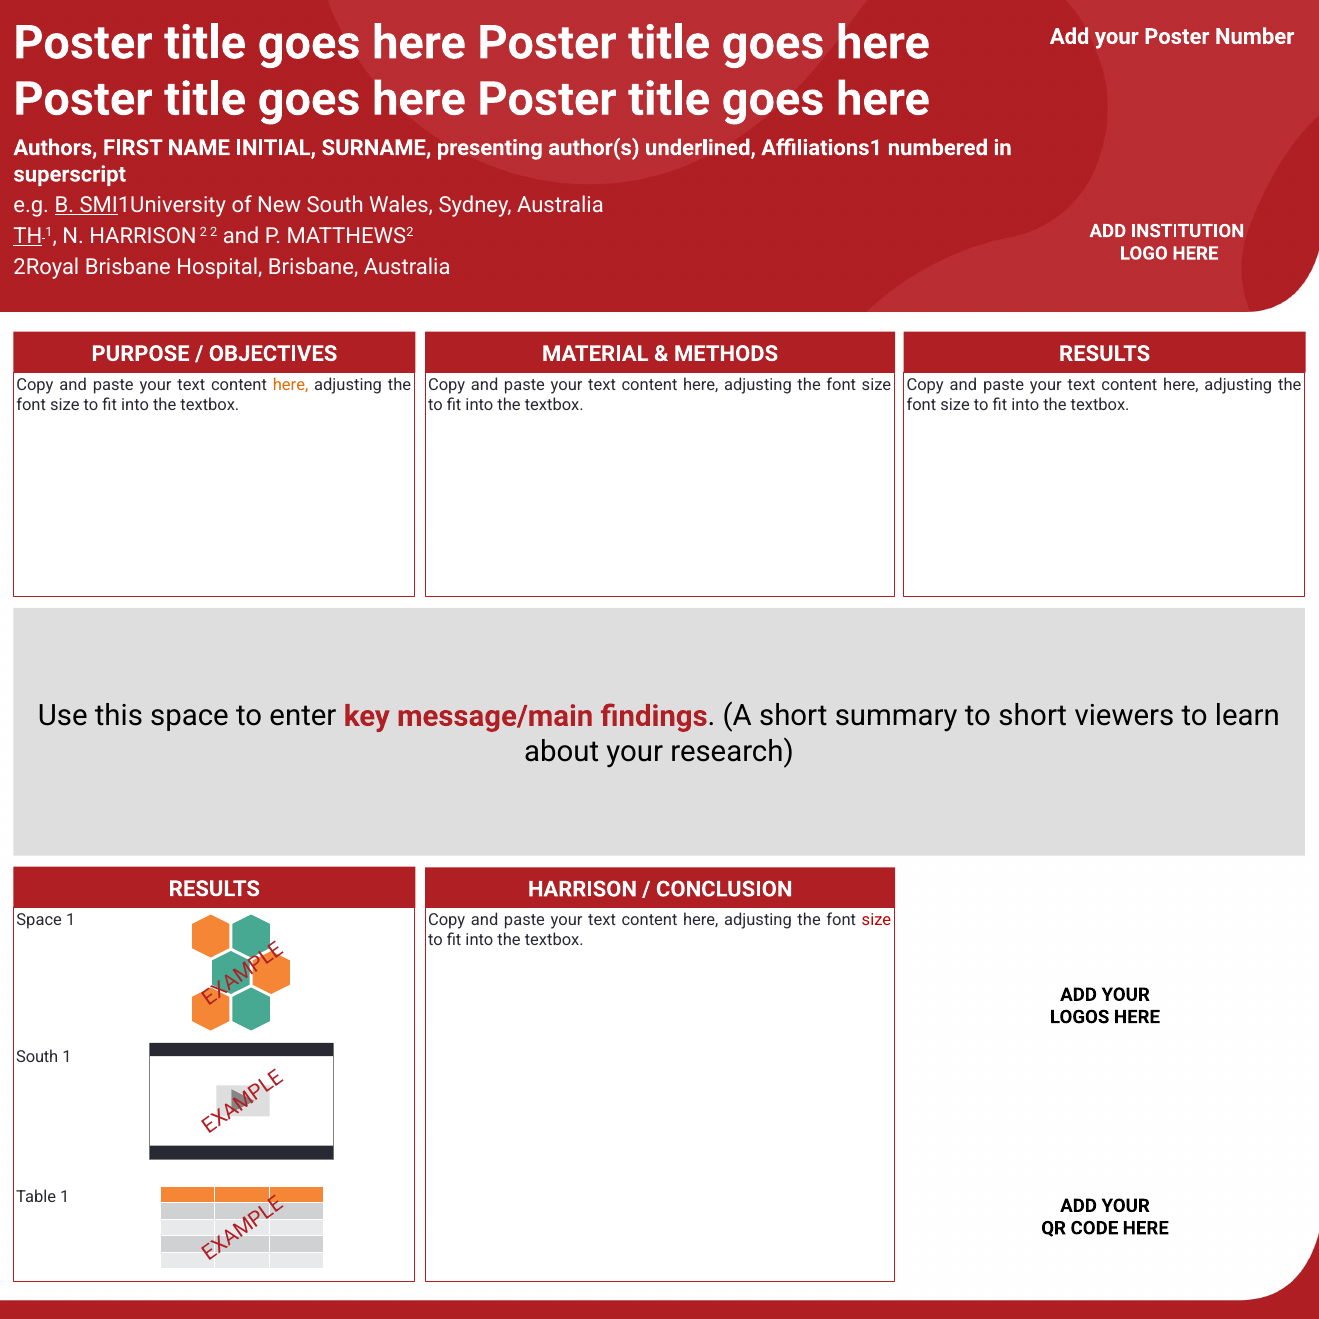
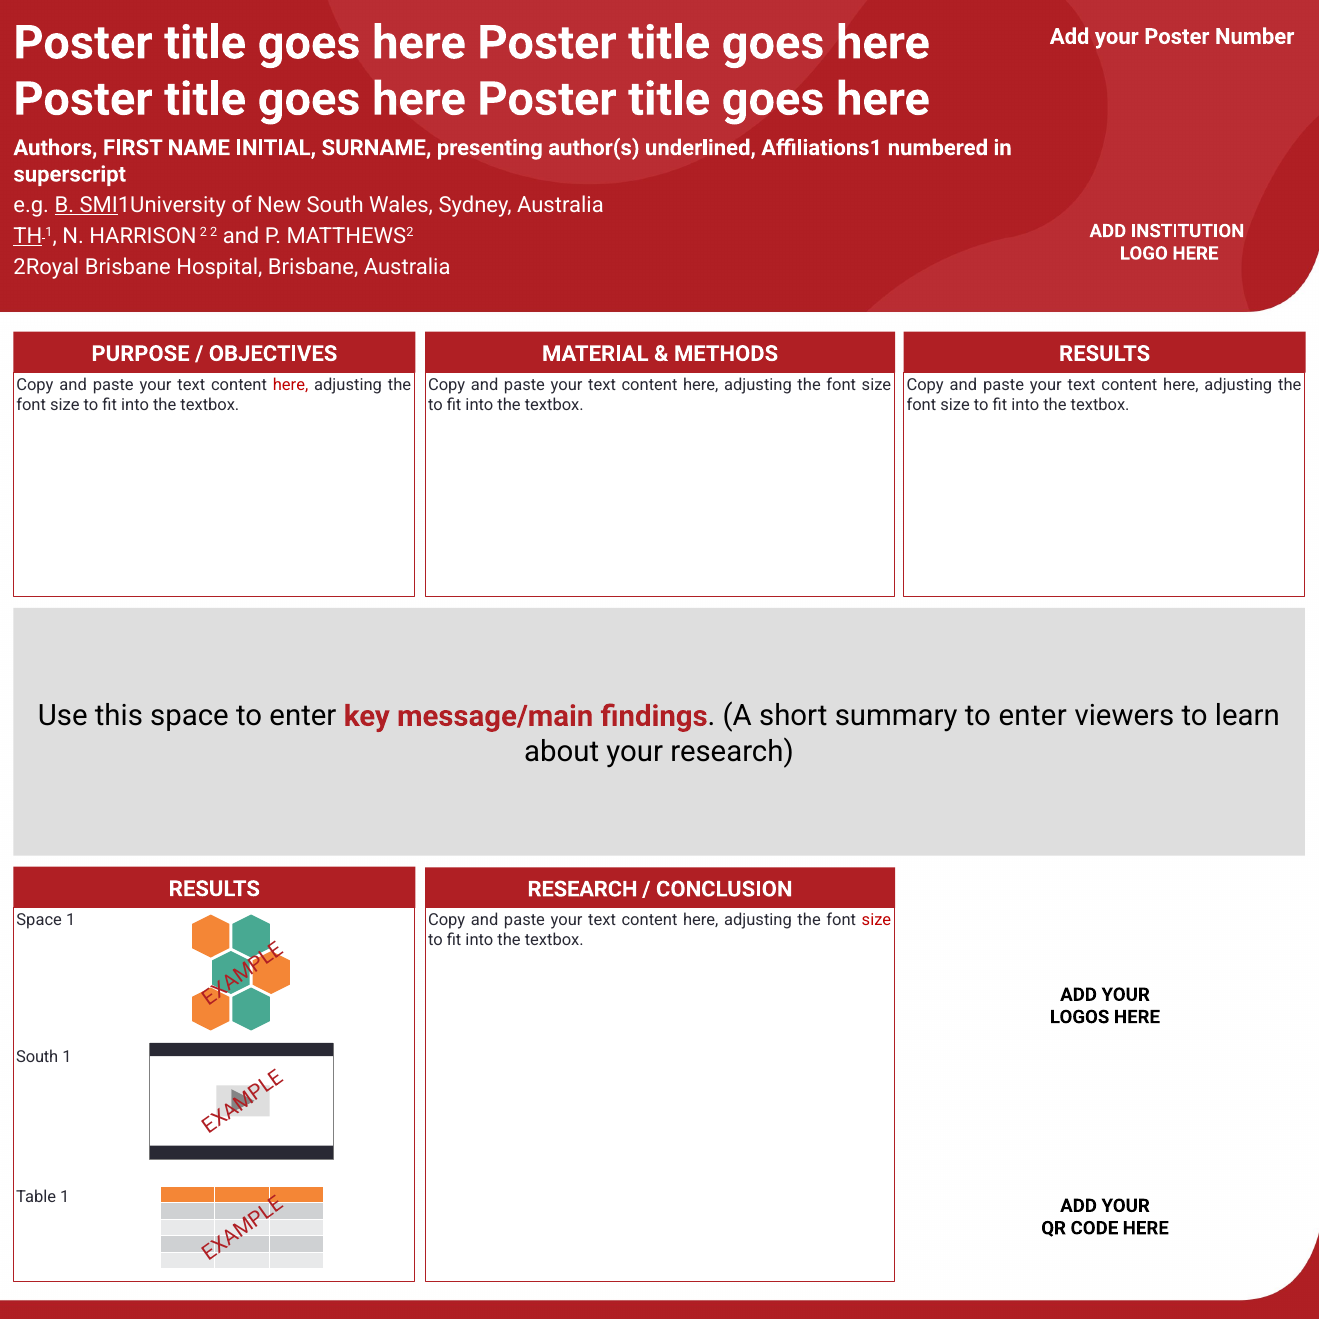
here colour: orange -> red (291, 385)
summary to short: short -> enter (1033, 716)
RESULTS HARRISON: HARRISON -> RESEARCH (582, 889)
